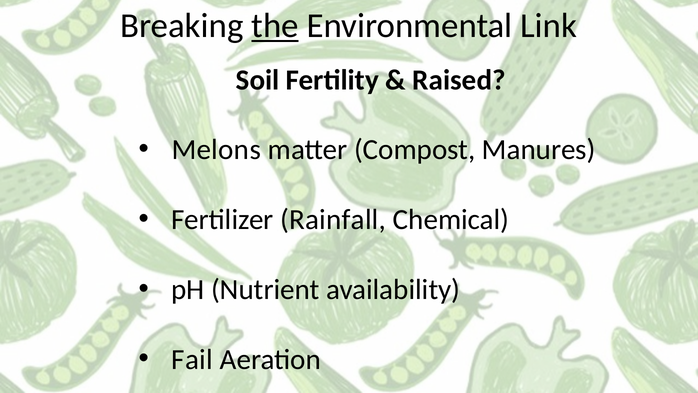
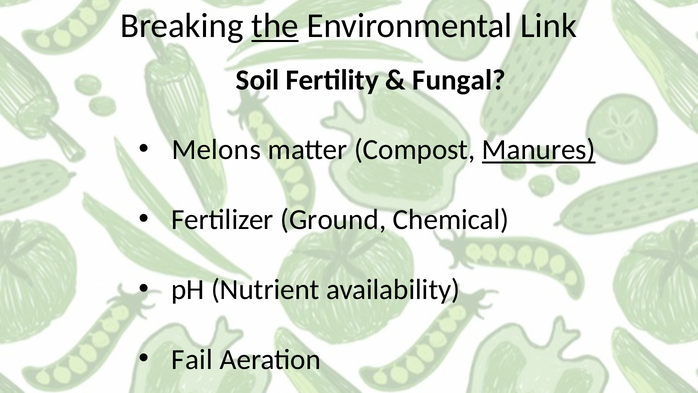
Raised: Raised -> Fungal (459, 80)
Manures underline: none -> present (539, 150)
Rainfall: Rainfall -> Ground (333, 220)
